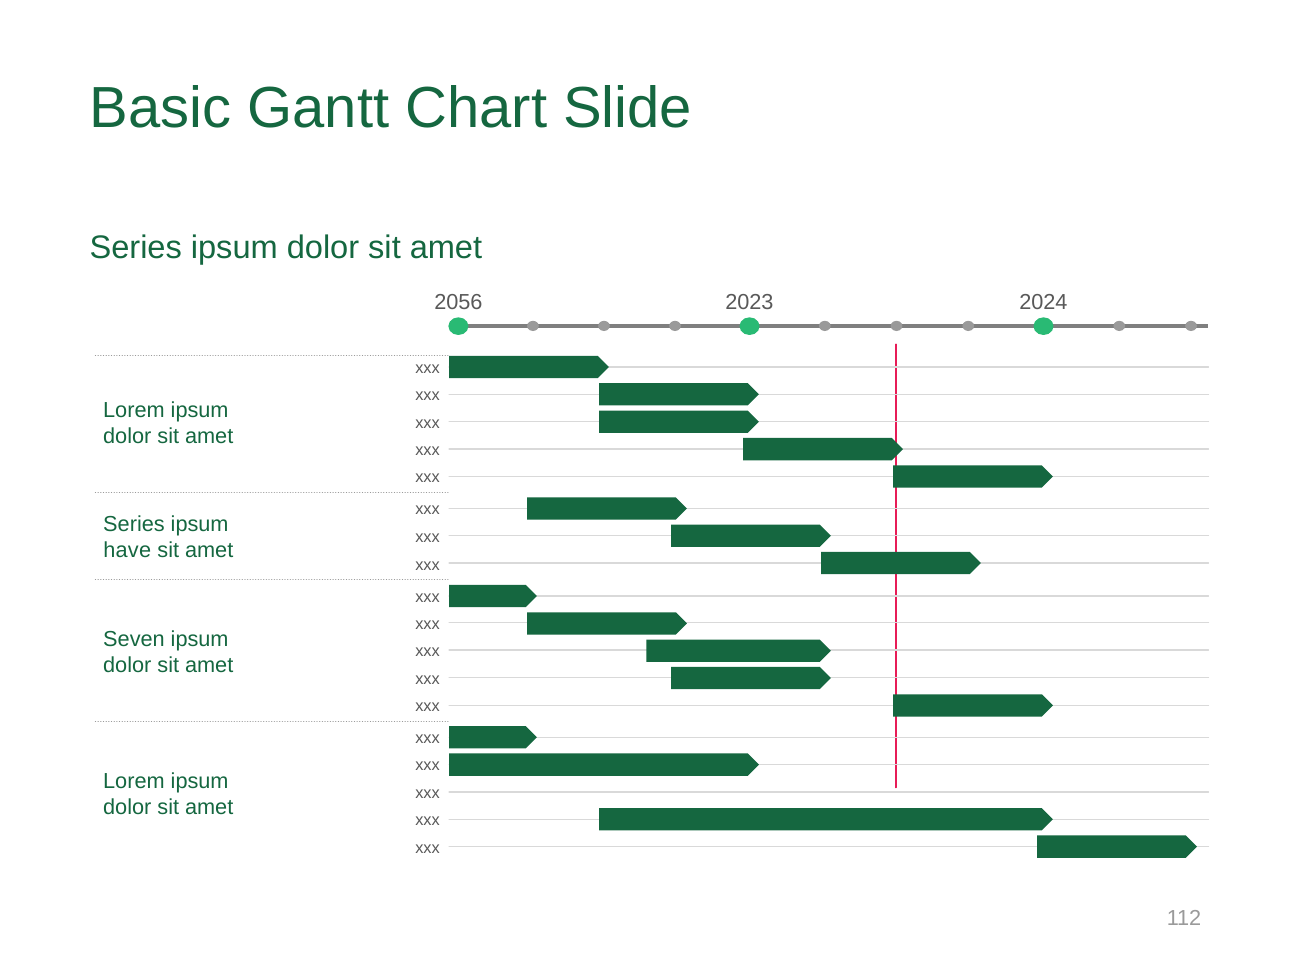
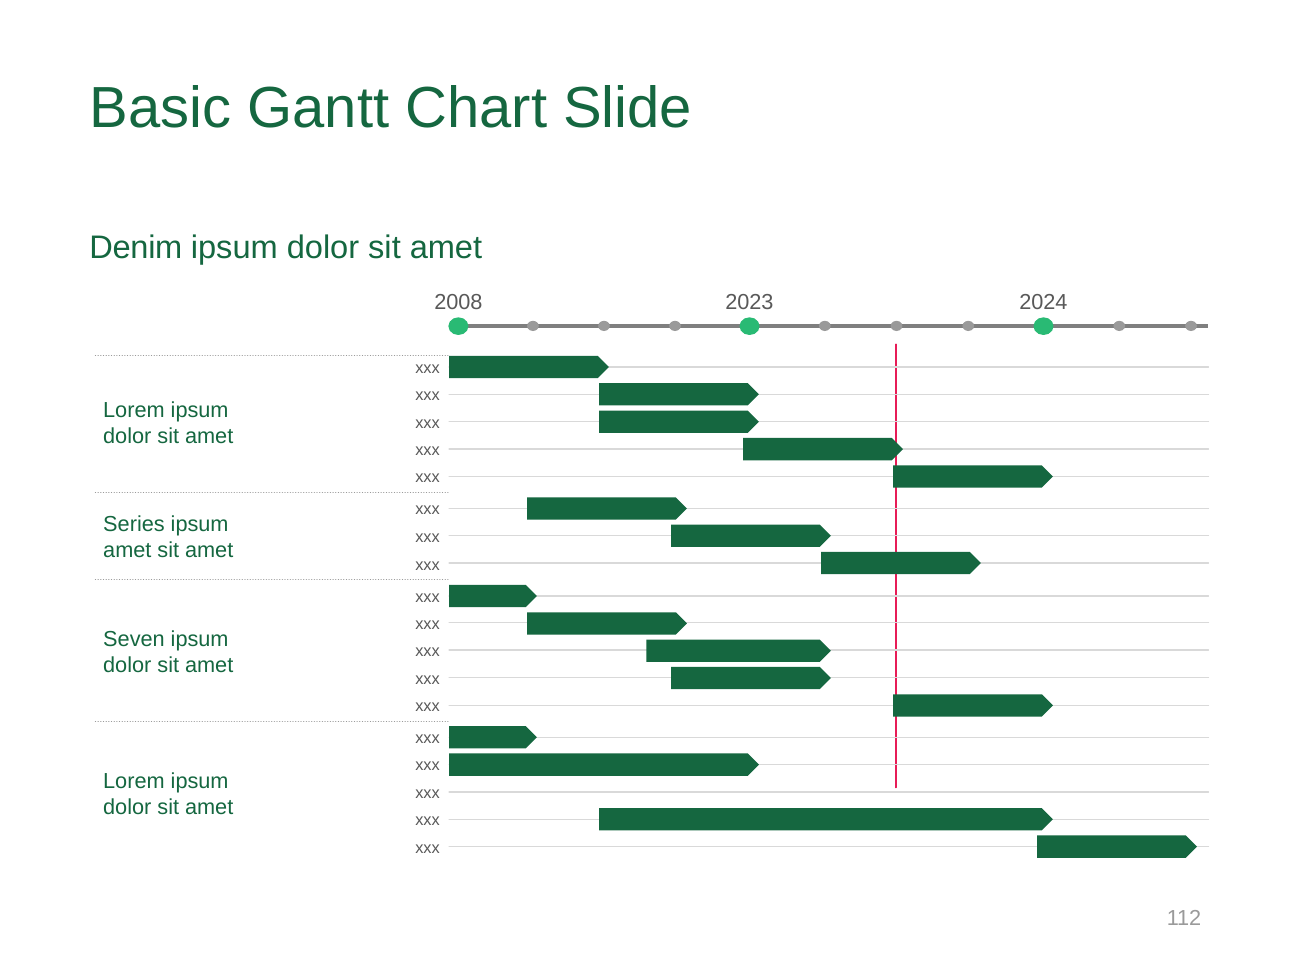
Series: Series -> Denim (136, 248)
2056: 2056 -> 2008 (458, 303)
have: have -> amet (127, 550)
